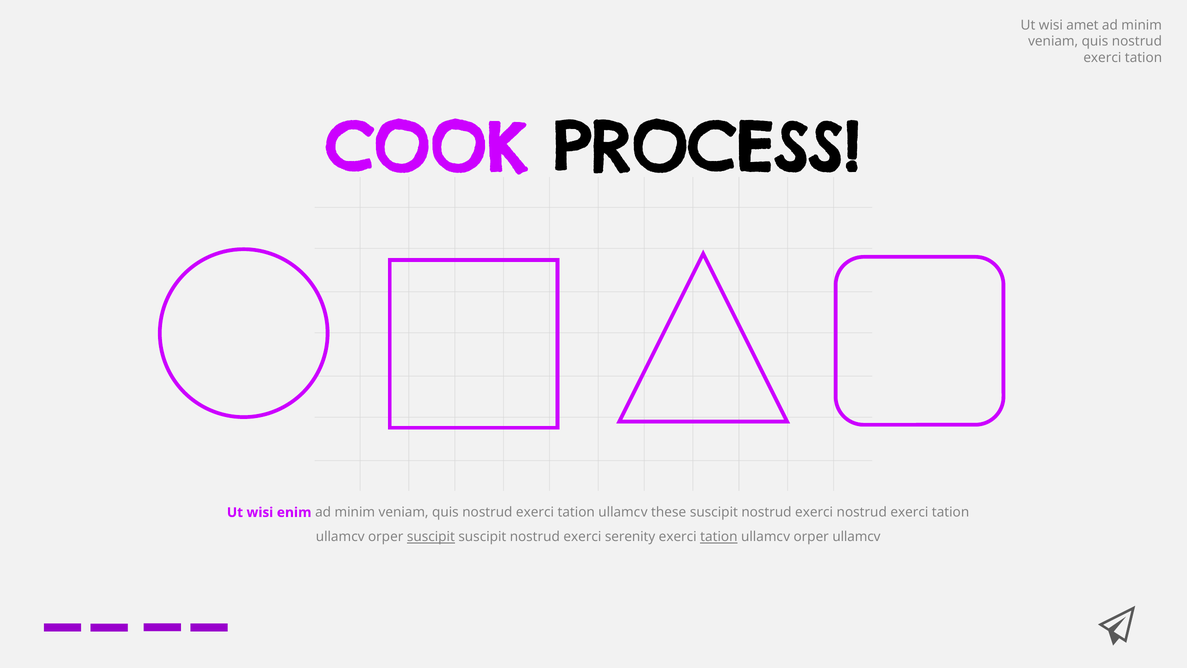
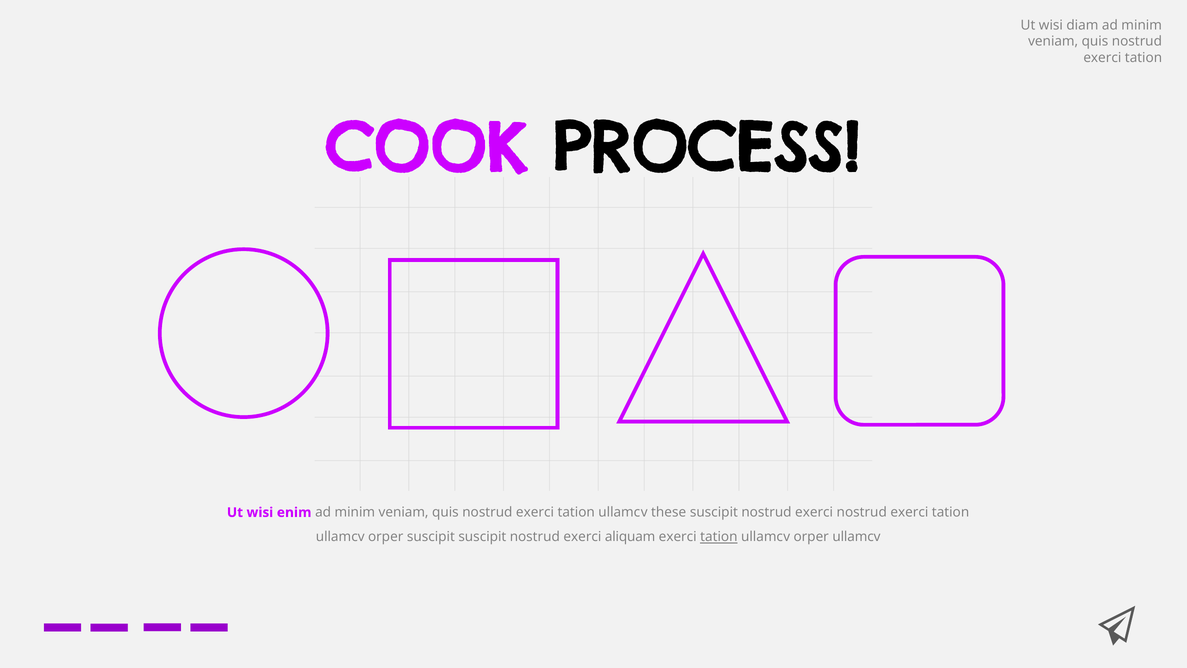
amet: amet -> diam (1082, 25)
suscipit underline: present -> none (431, 537)
serenity: serenity -> aliquam (630, 537)
